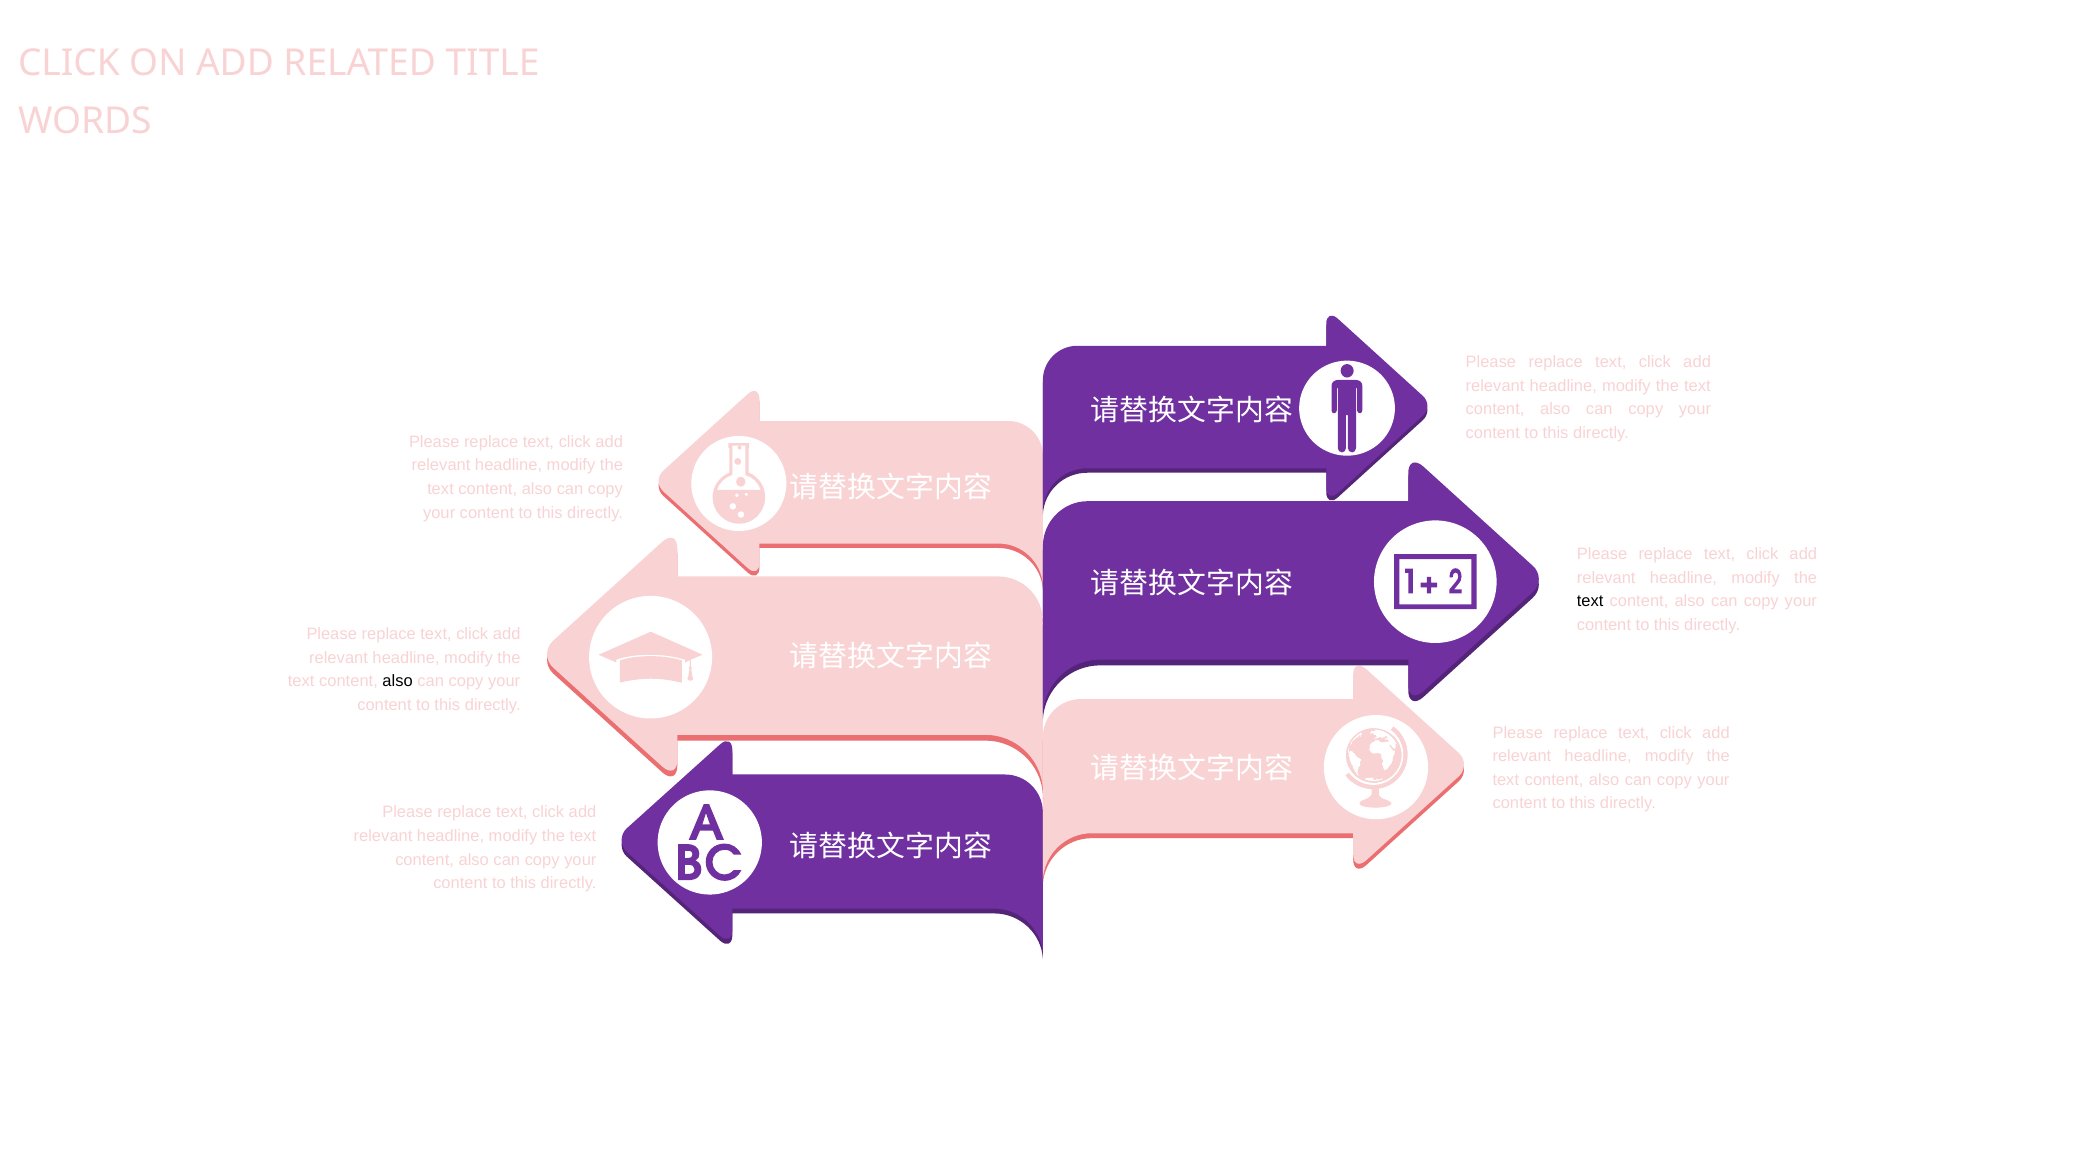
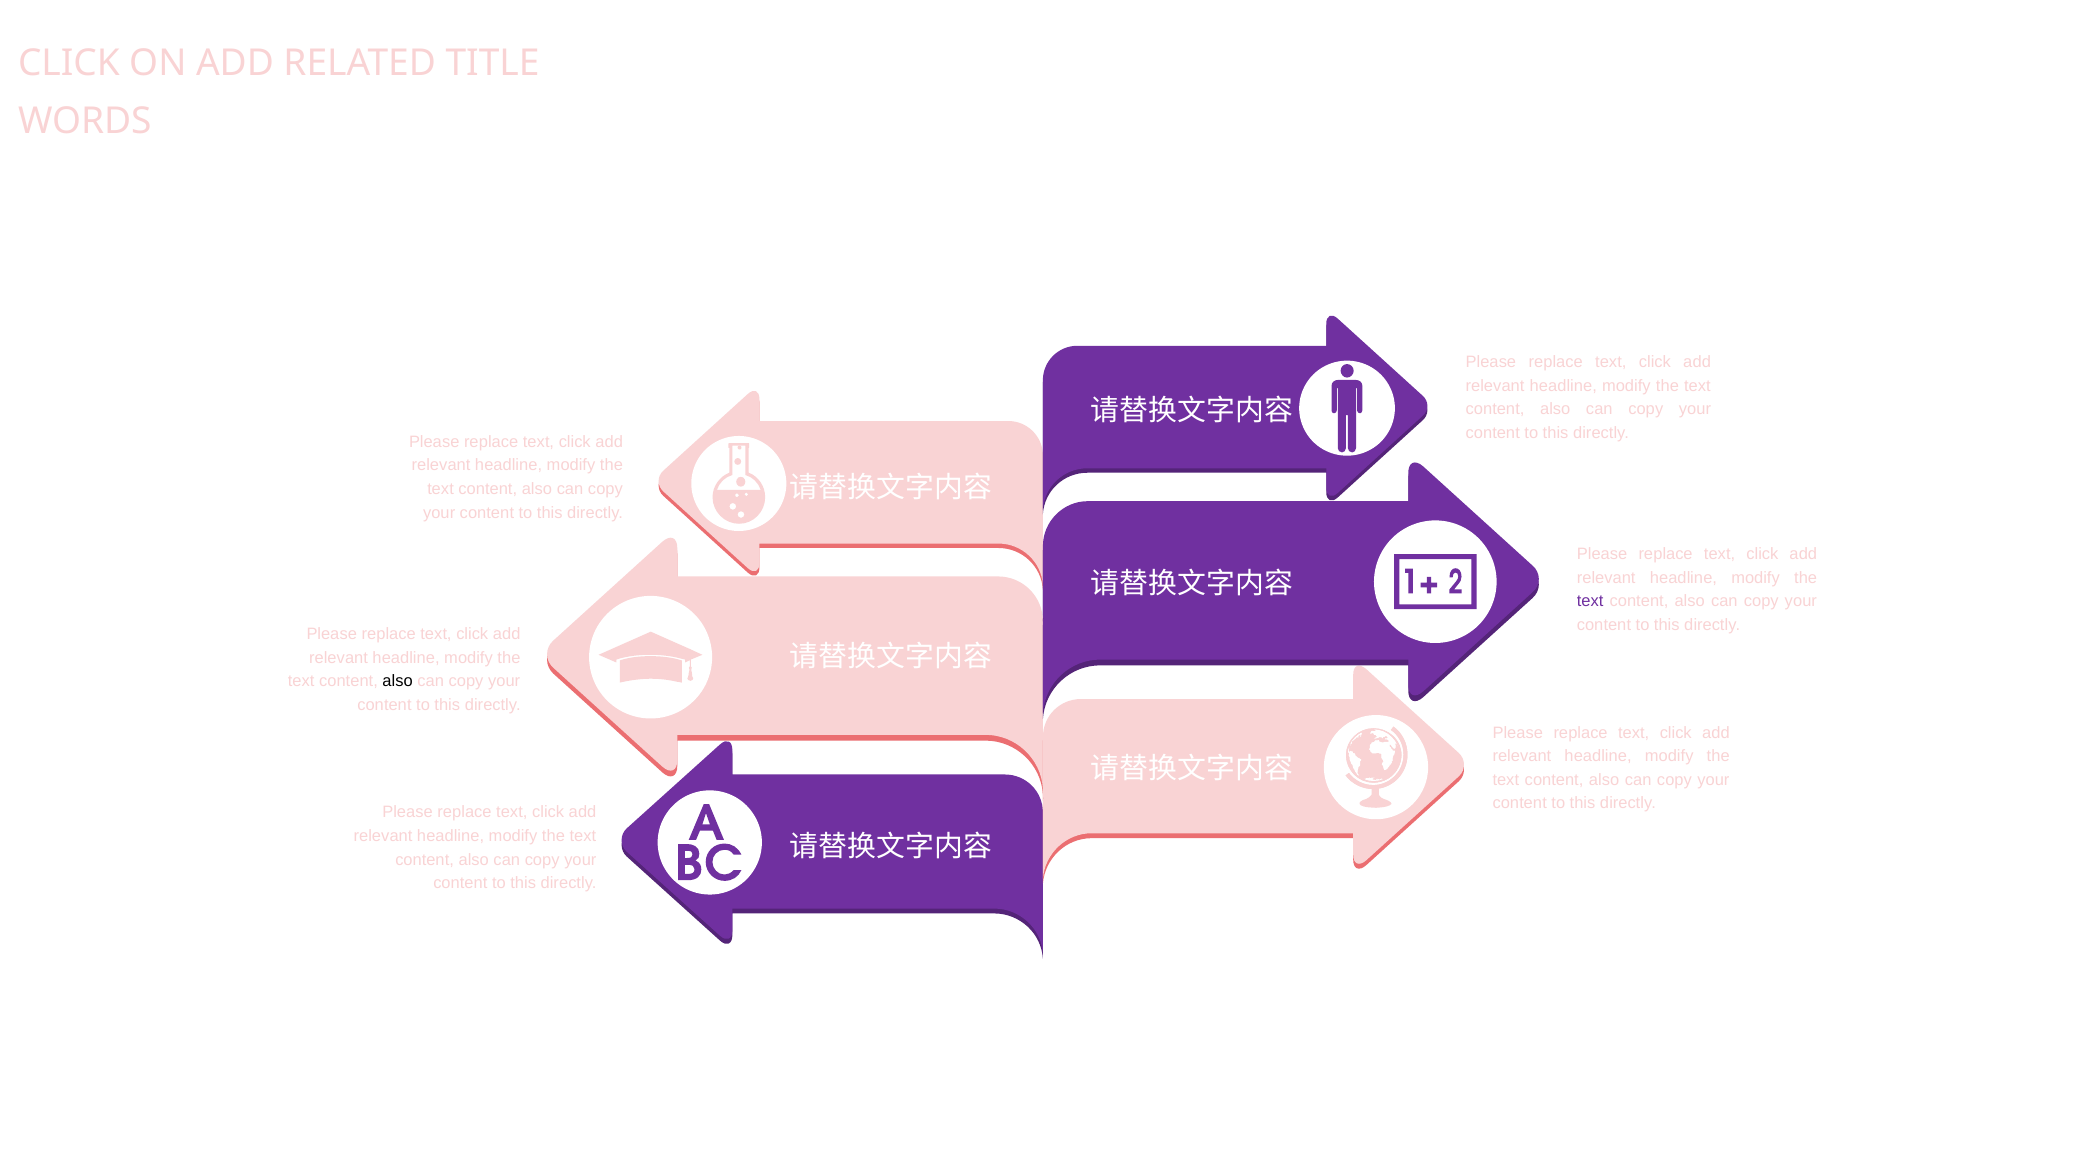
text colour: black -> purple (1590, 602)
